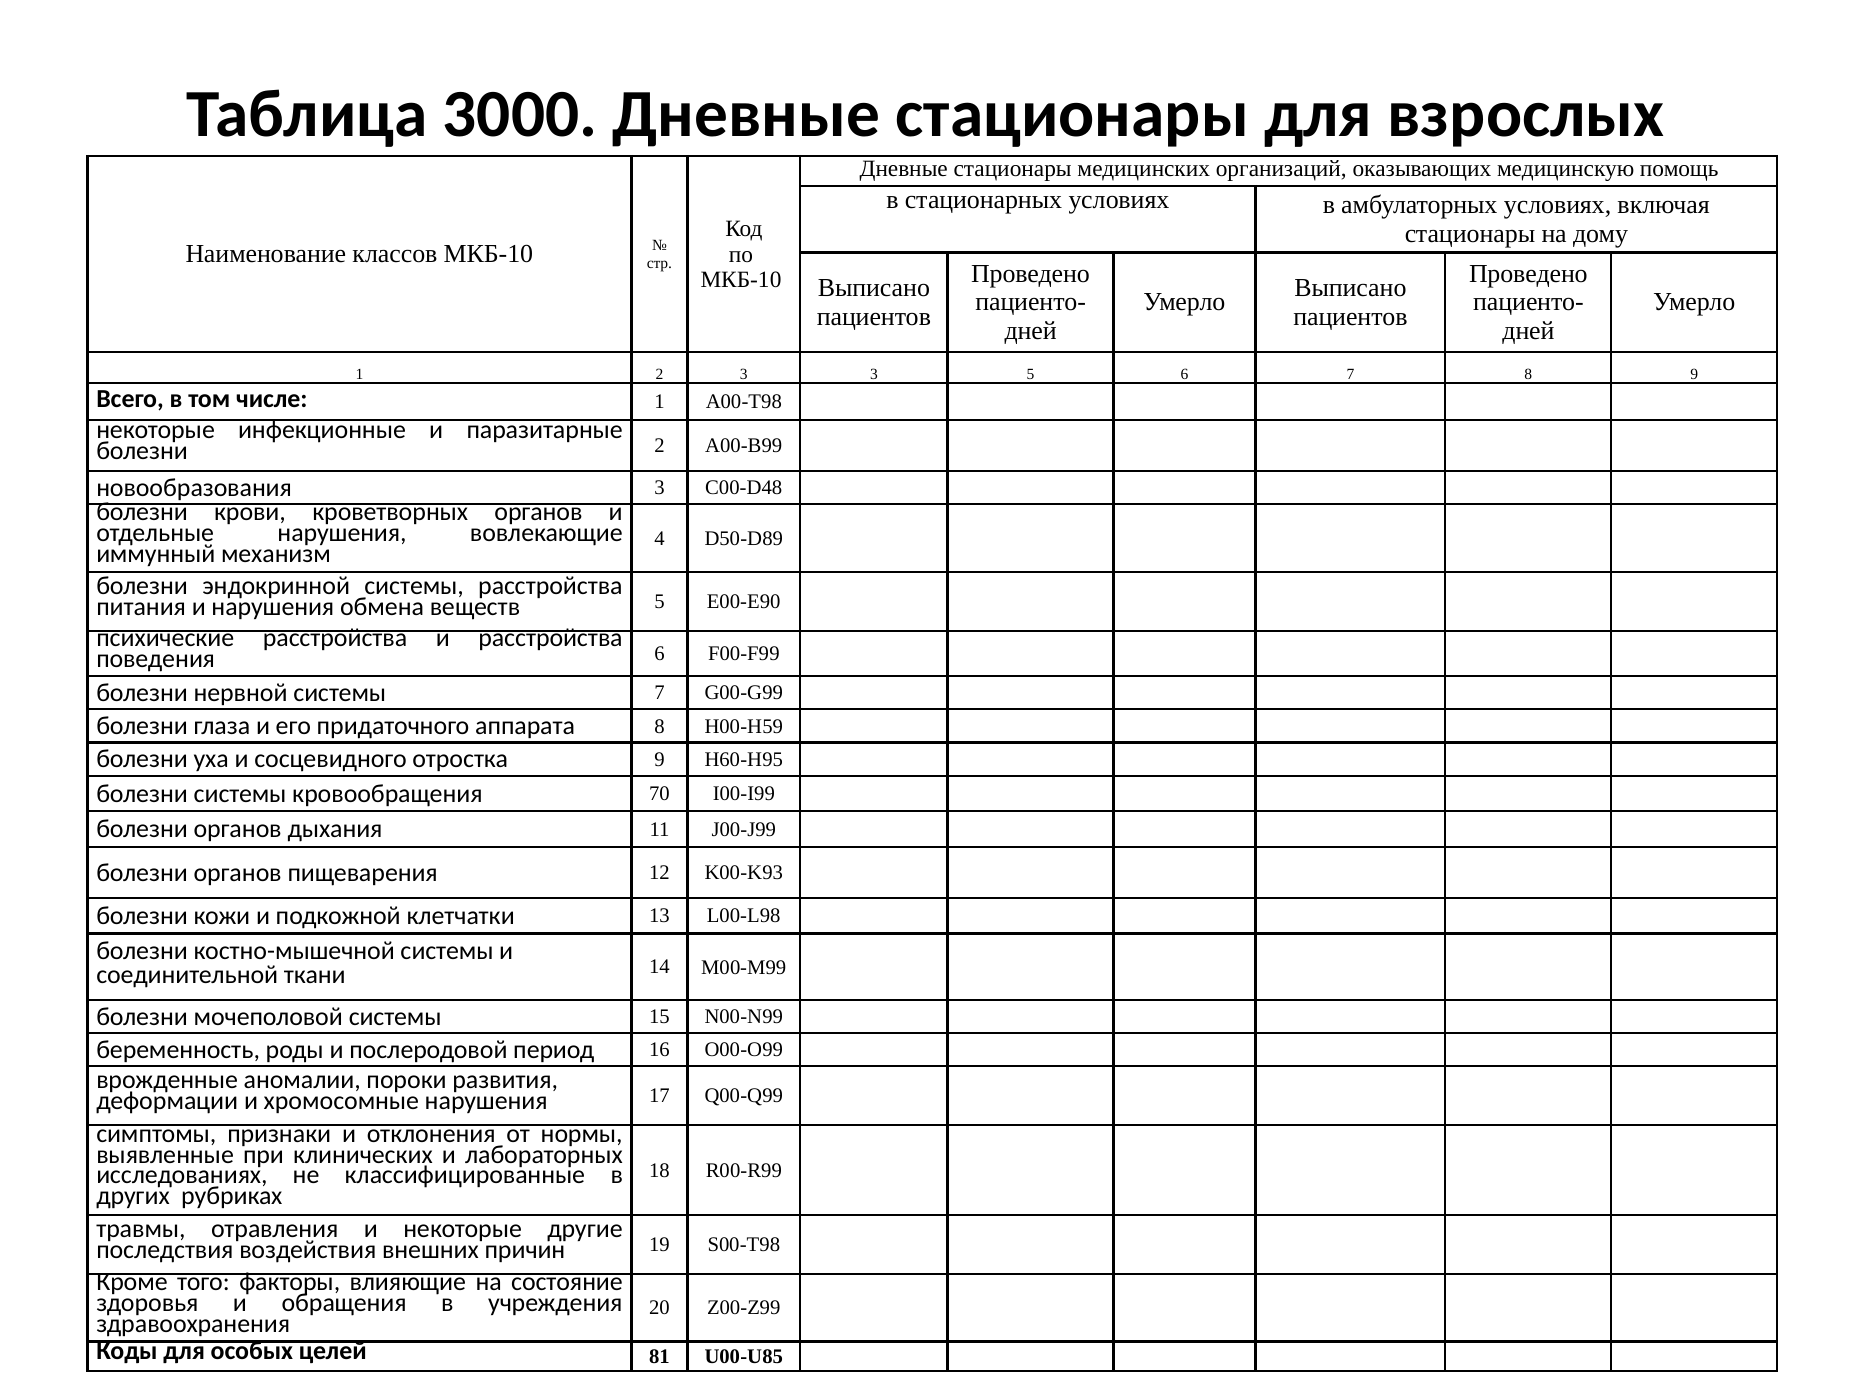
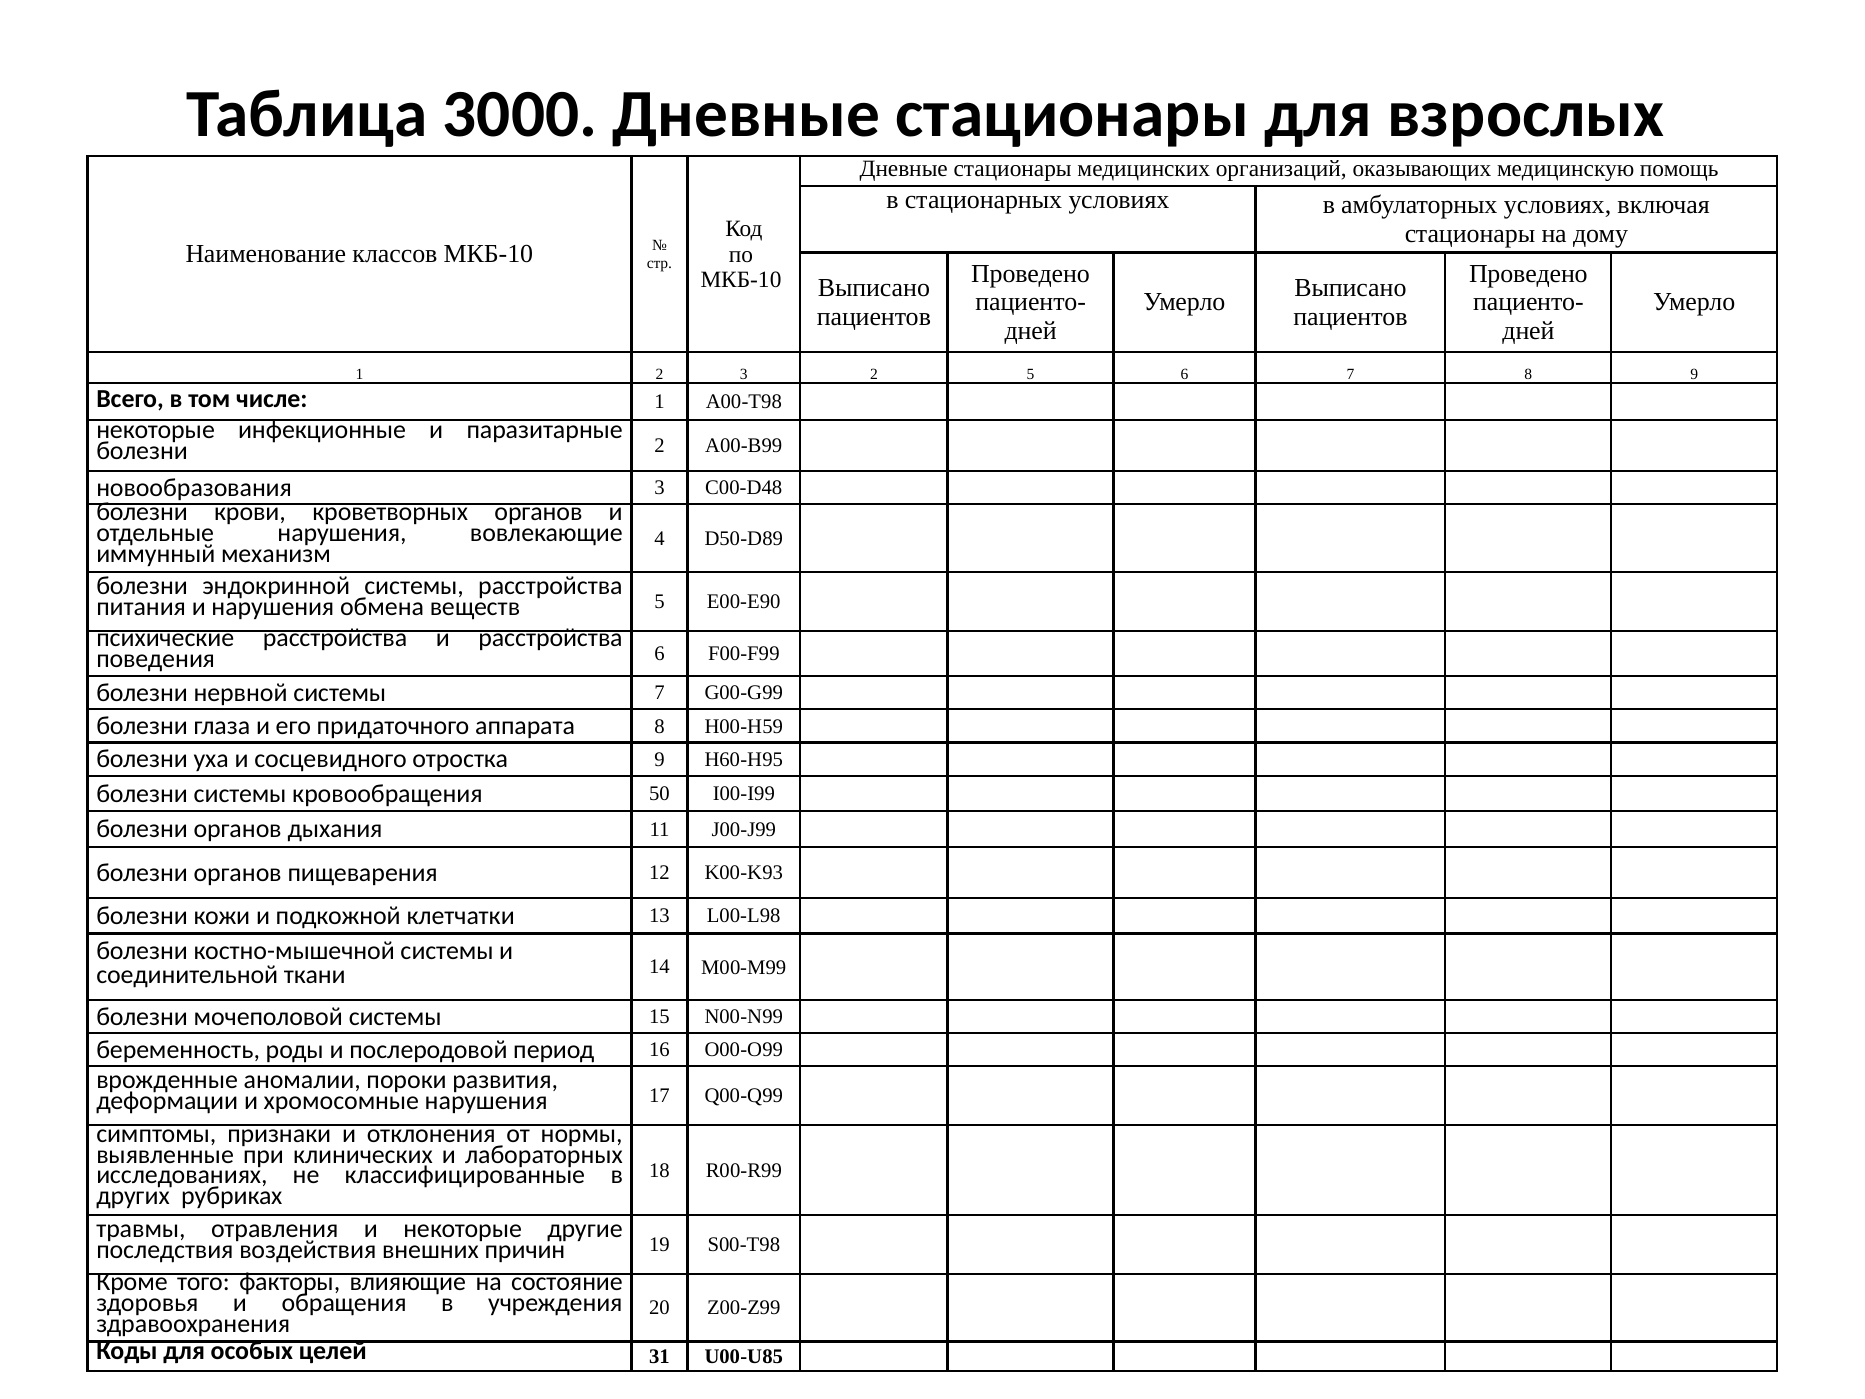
3 3: 3 -> 2 (874, 375)
70: 70 -> 50 (659, 794)
81: 81 -> 31 (659, 1356)
